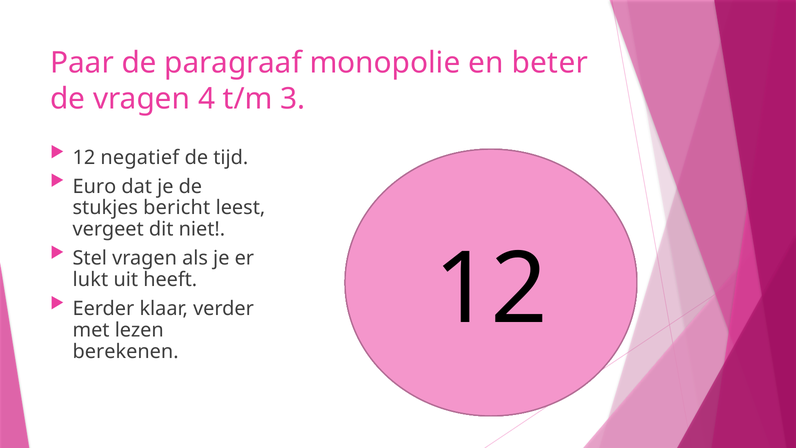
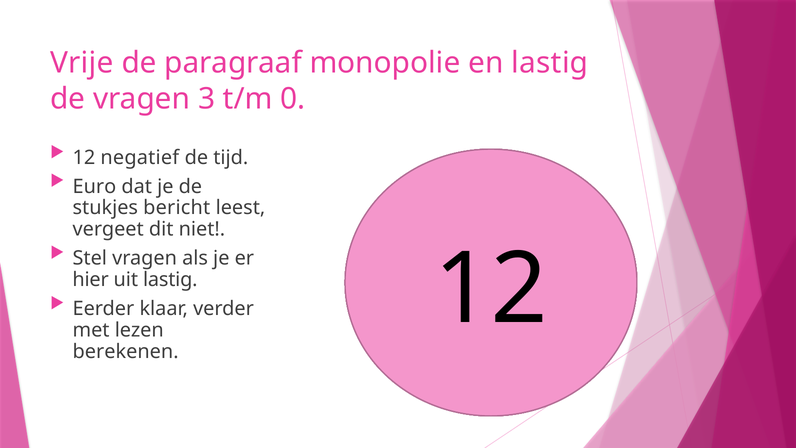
Paar: Paar -> Vrije (82, 63)
en beter: beter -> lastig (550, 63)
4: 4 -> 3 (207, 99)
3: 3 -> 0 (293, 99)
lukt: lukt -> hier (91, 280)
uit heeft: heeft -> lastig (170, 280)
